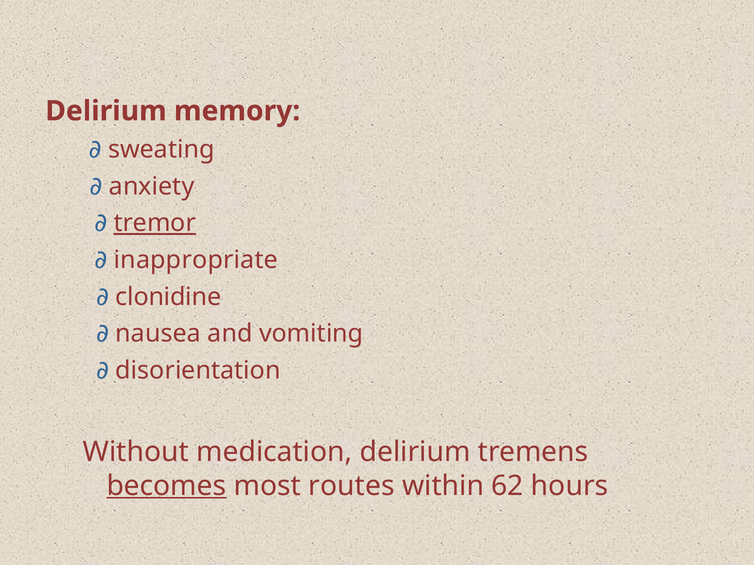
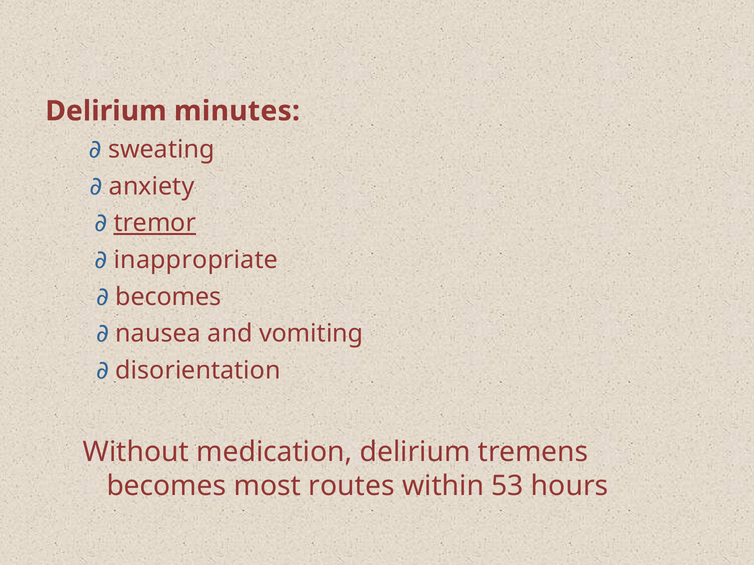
memory: memory -> minutes (237, 111)
clonidine: clonidine -> becomes (168, 297)
becomes underline: present -> none (166, 486)
62: 62 -> 53 (507, 486)
